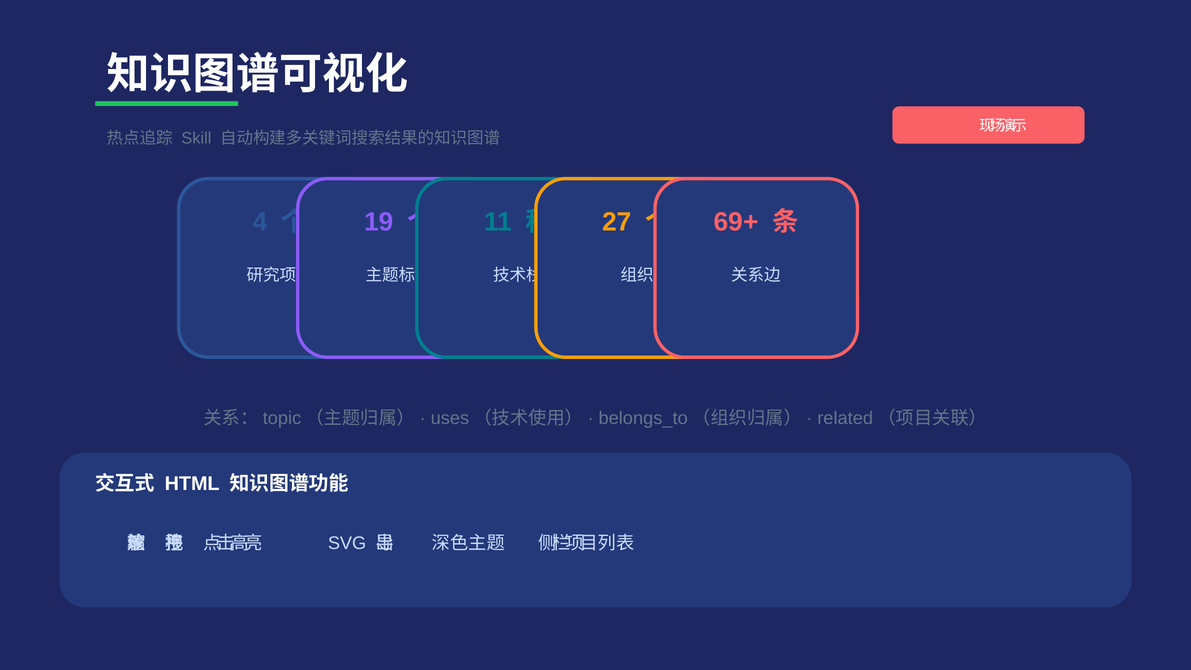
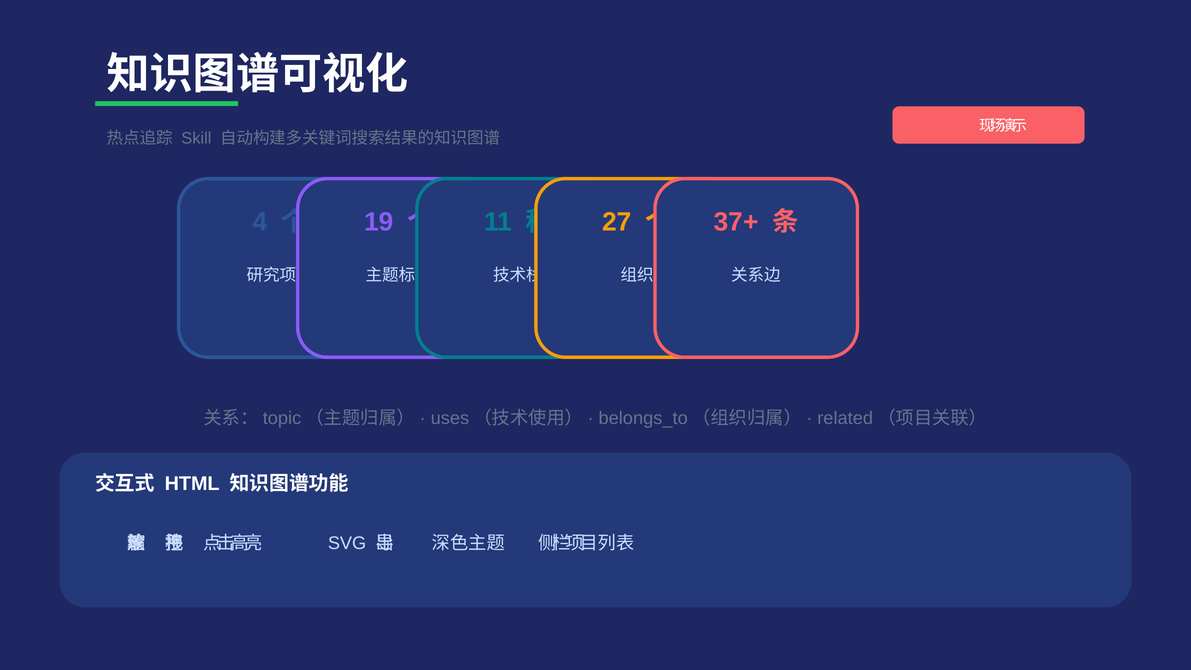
69+: 69+ -> 37+ (736, 222)
